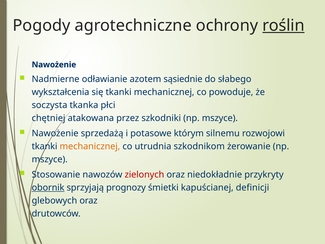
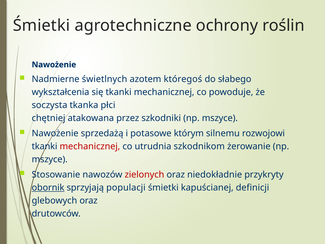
Pogody: Pogody -> Śmietki (41, 25)
roślin underline: present -> none (283, 25)
odławianie: odławianie -> świetlnych (105, 79)
sąsiednie: sąsiednie -> któregoś (183, 79)
mechanicznej colour: orange -> red (90, 146)
prognozy: prognozy -> populacji (126, 187)
